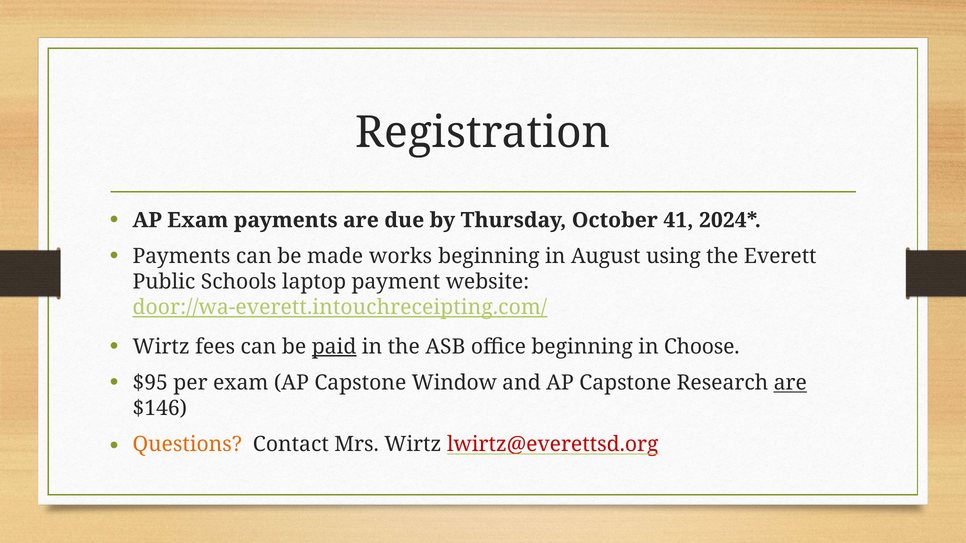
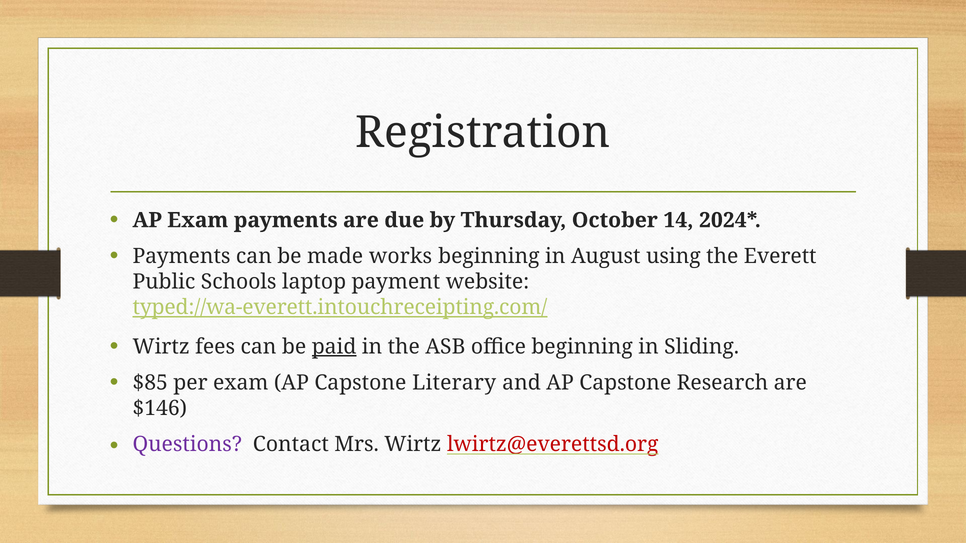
41: 41 -> 14 (678, 220)
door://wa-everett.intouchreceipting.com/: door://wa-everett.intouchreceipting.com/ -> typed://wa-everett.intouchreceipting.com/ (340, 307)
Choose: Choose -> Sliding (702, 347)
$95: $95 -> $85 (150, 383)
Window: Window -> Literary (454, 383)
are underline: present -> none (790, 383)
Questions colour: orange -> purple (187, 445)
